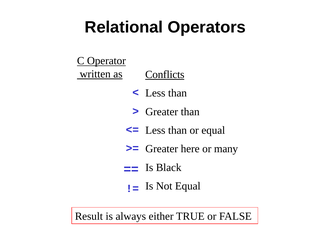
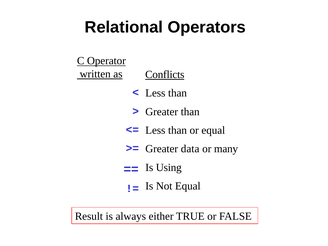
here: here -> data (190, 149)
Black: Black -> Using (169, 167)
